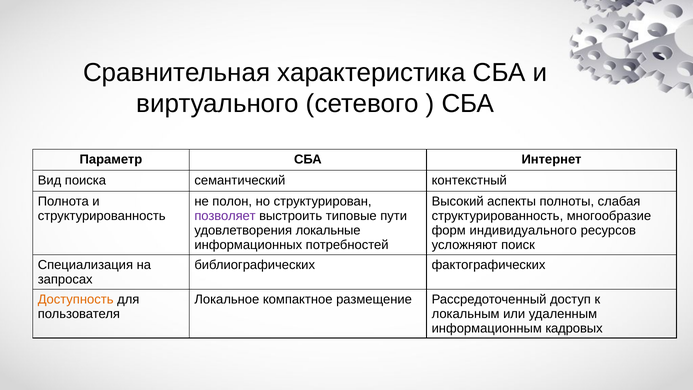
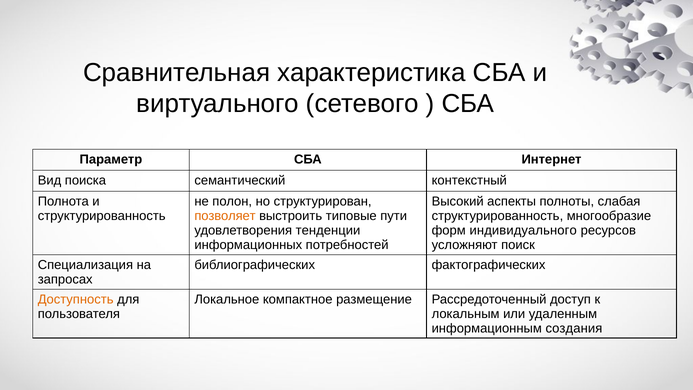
позволяет colour: purple -> orange (225, 216)
локальные: локальные -> тенденции (328, 230)
кадровых: кадровых -> создания (574, 328)
